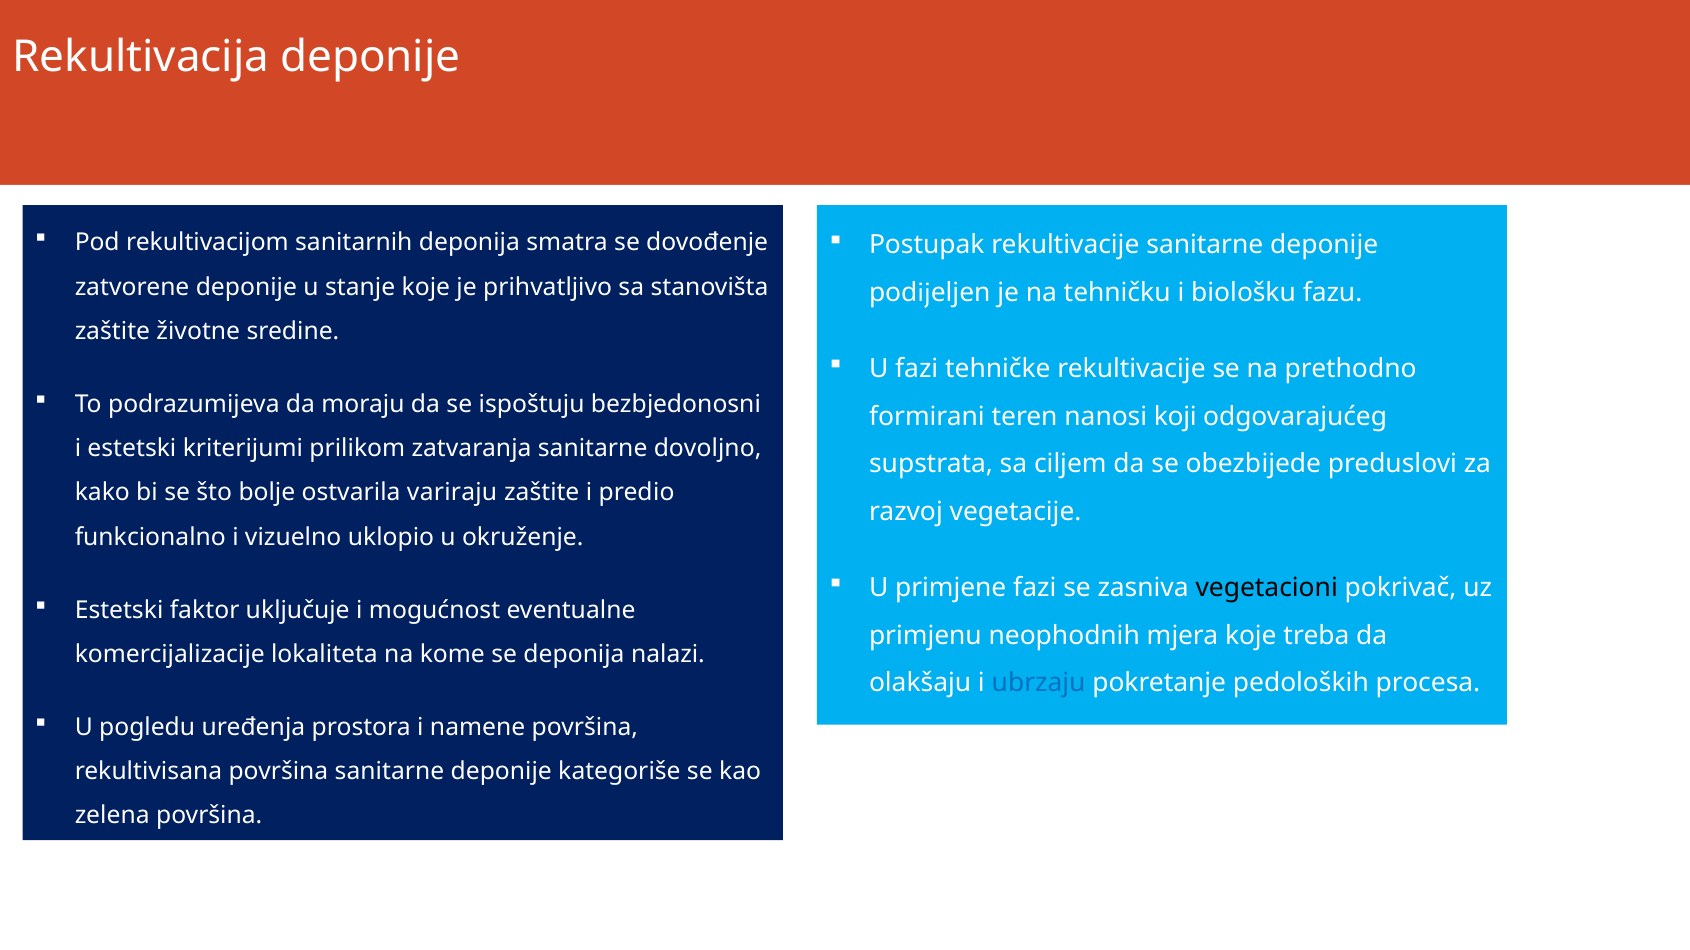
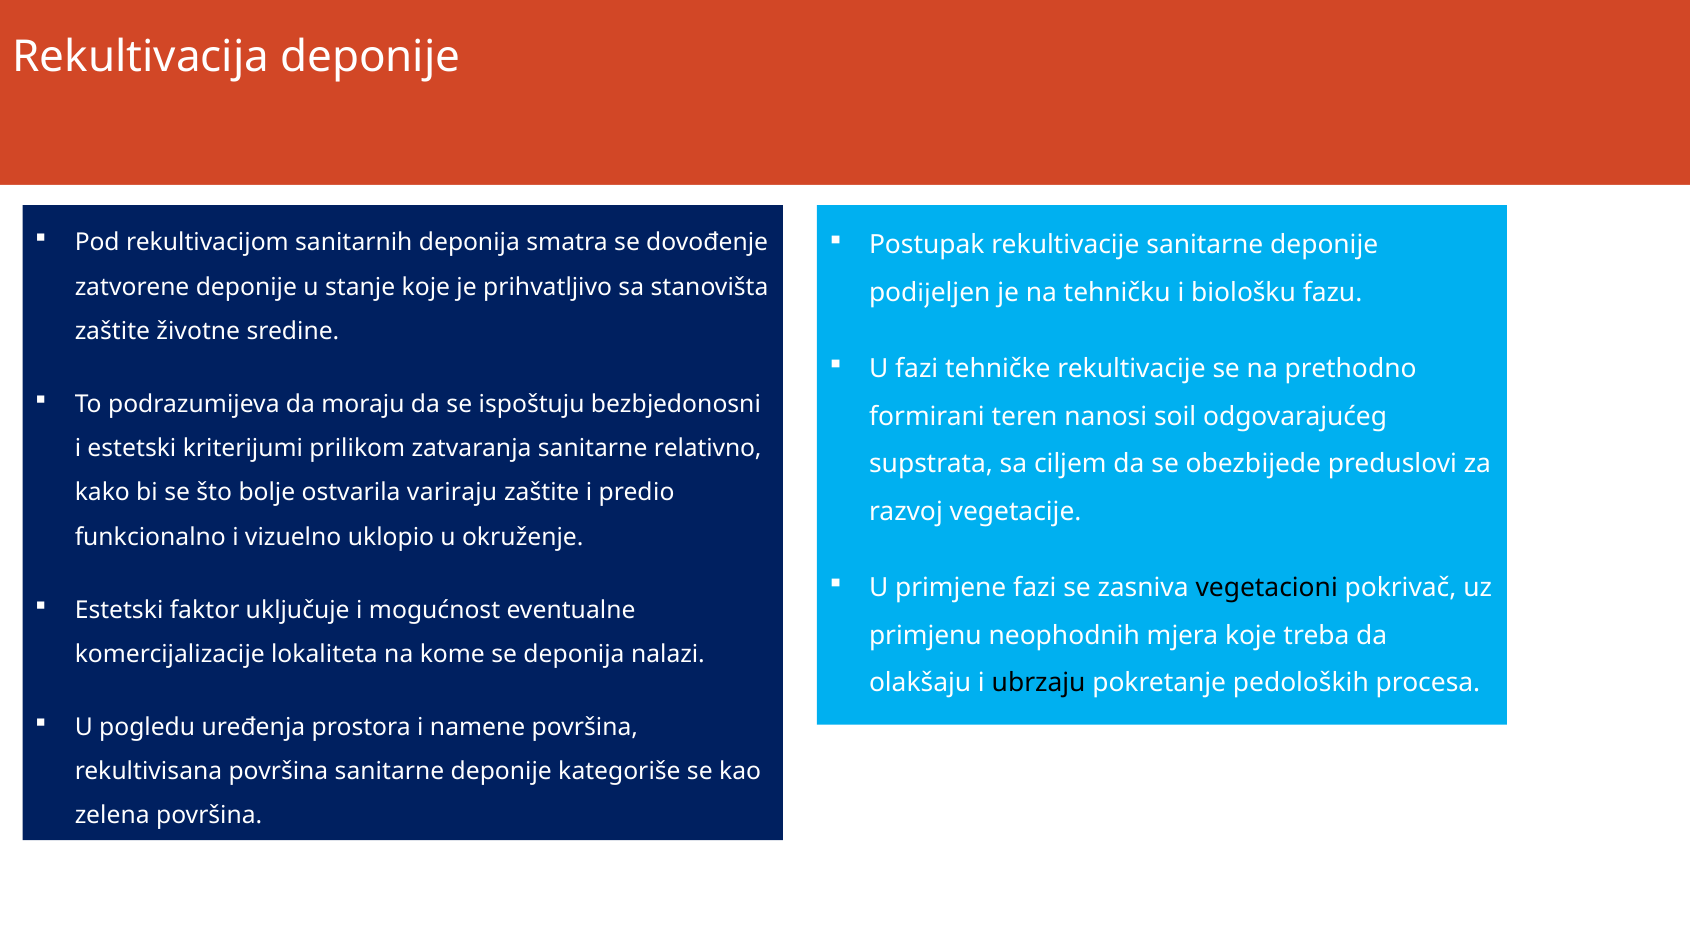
koji: koji -> soil (1175, 417)
dovoljno: dovoljno -> relativno (708, 449)
ubrzaju colour: blue -> black (1039, 683)
